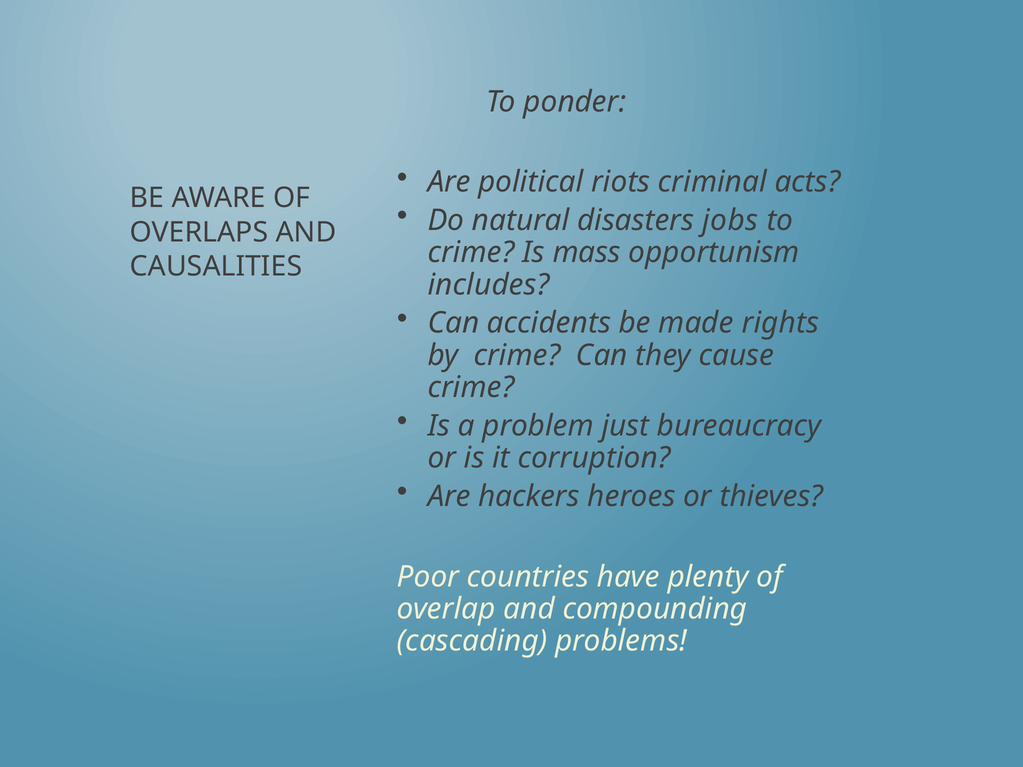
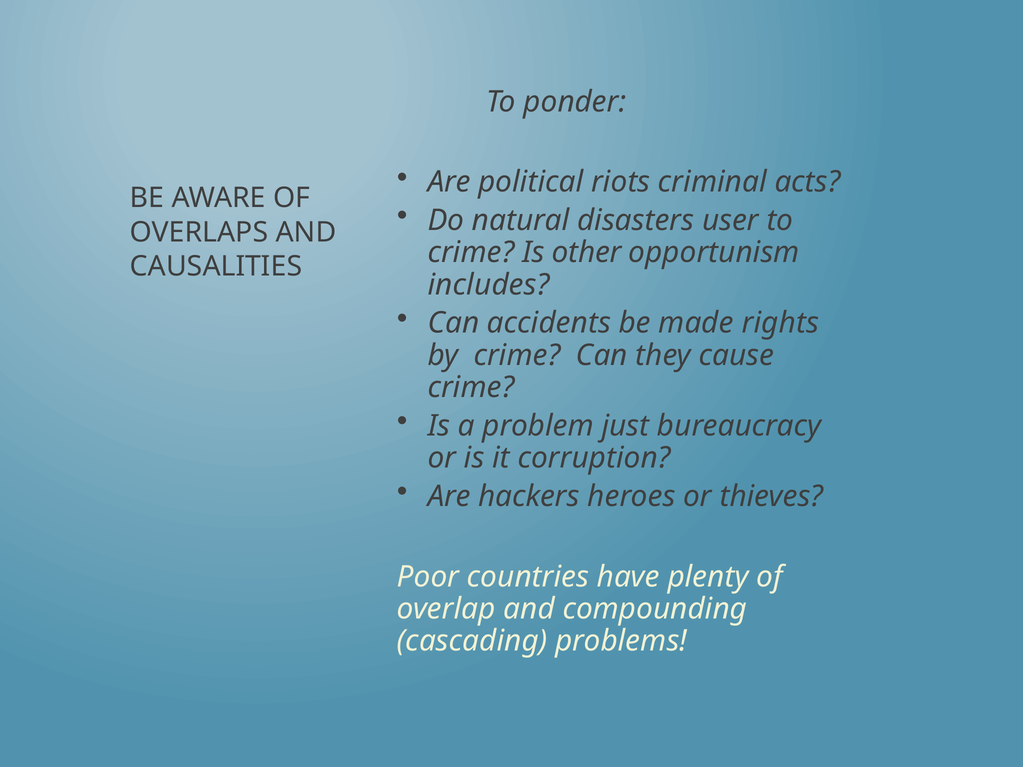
jobs: jobs -> user (730, 220)
mass: mass -> other (587, 253)
